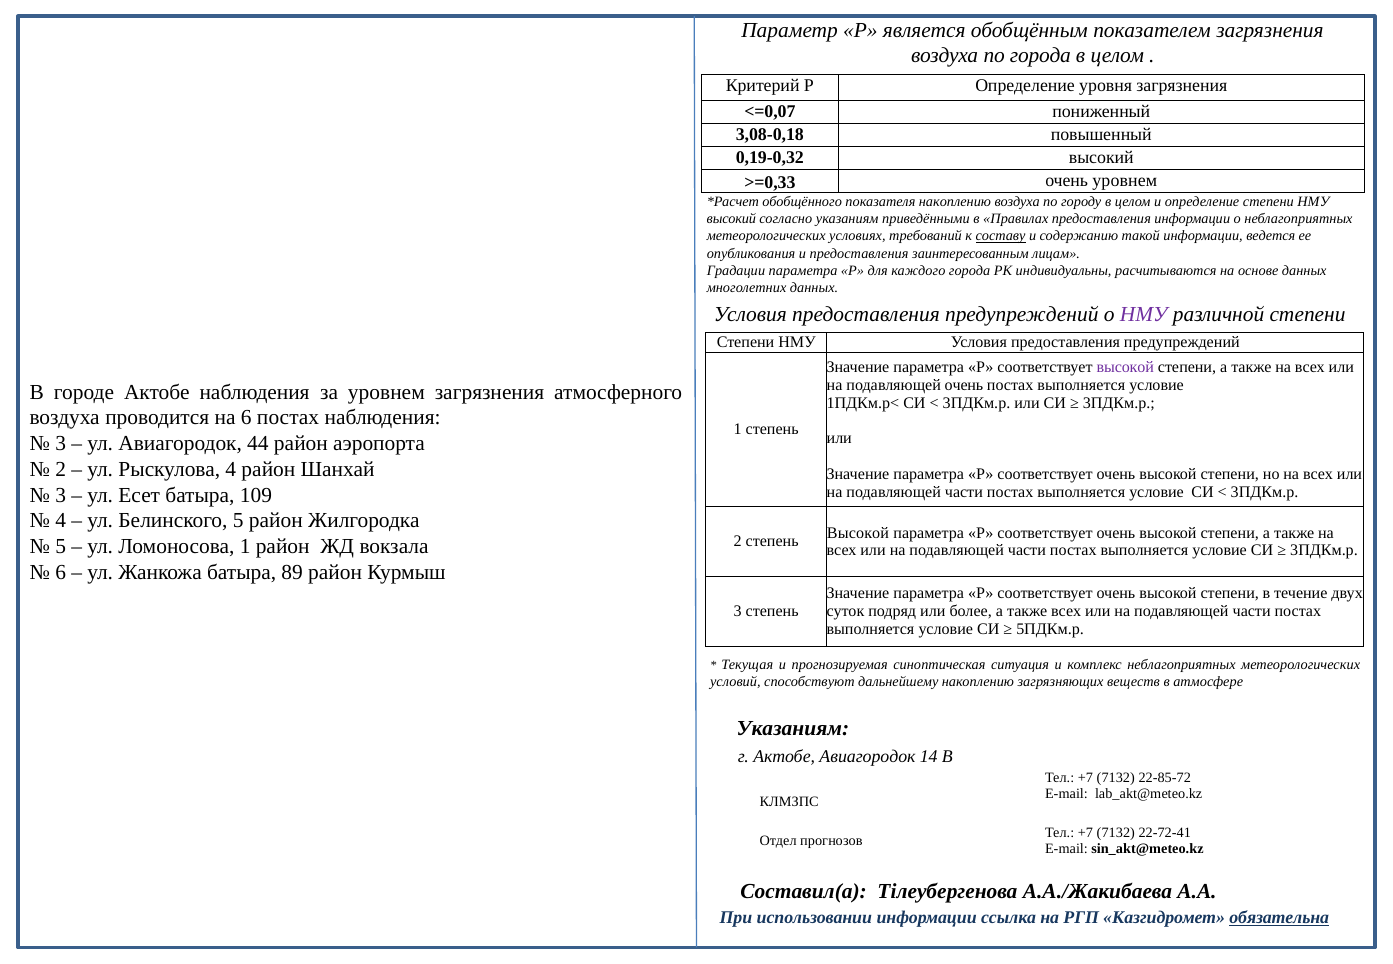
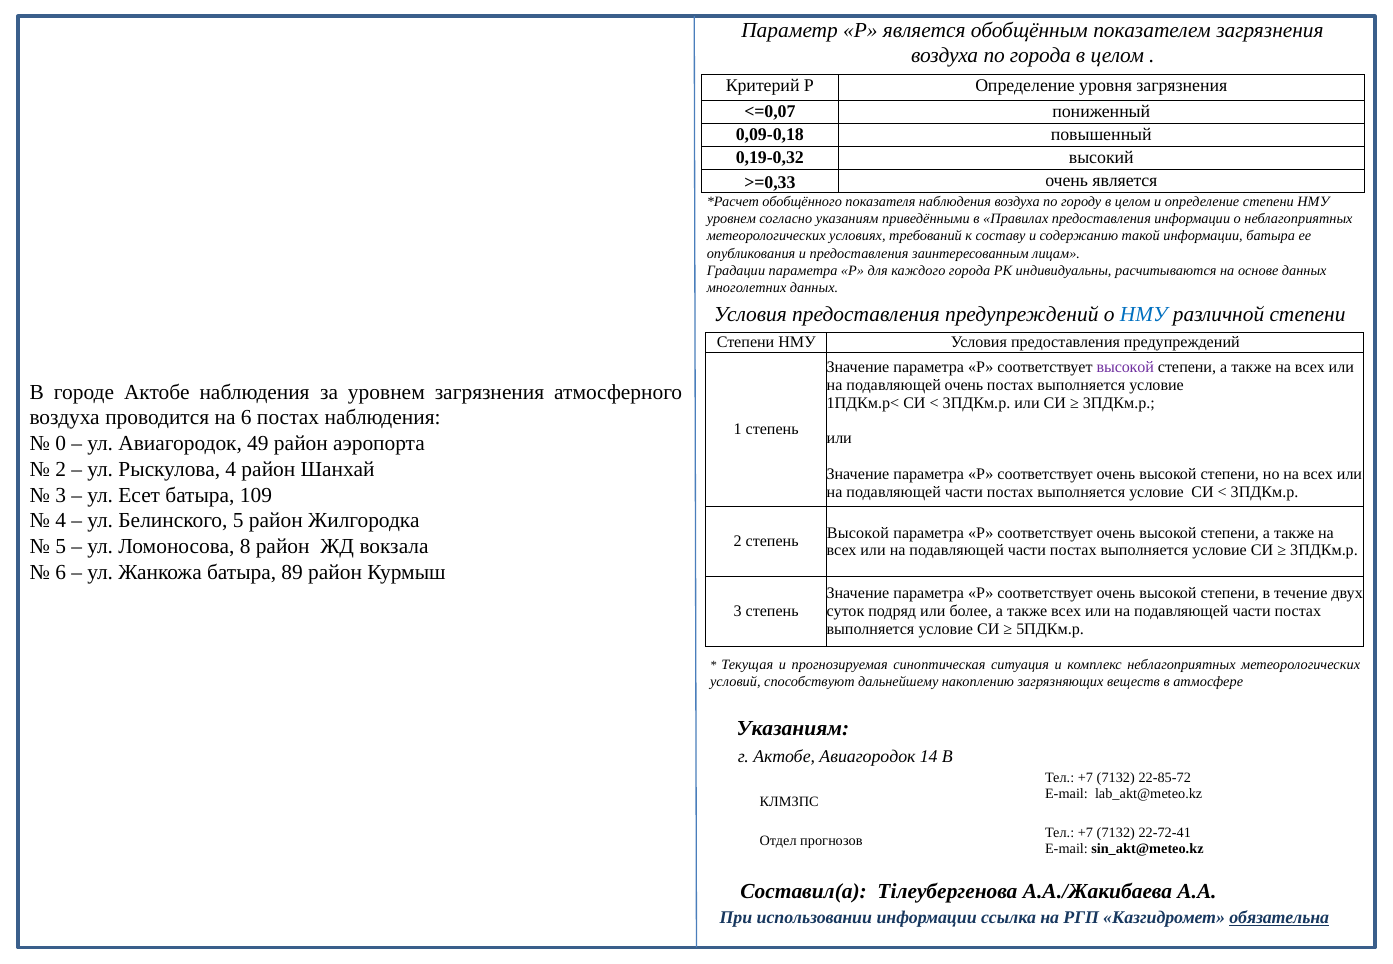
3,08-0,18: 3,08-0,18 -> 0,09-0,18 (770, 135)
очень уровнем: уровнем -> является (1125, 181)
показателя накоплению: накоплению -> наблюдения (955, 202)
высокий: высокий -> уровнем (731, 219)
составу underline: present -> none (1001, 236)
информации ведется: ведется -> батыра (1271, 236)
НМУ colour: purple -> blue (1144, 314)
3: 3 -> 0 (61, 444)
44: 44 -> 49 (258, 444)
Ломоносова 1: 1 -> 8 (245, 547)
